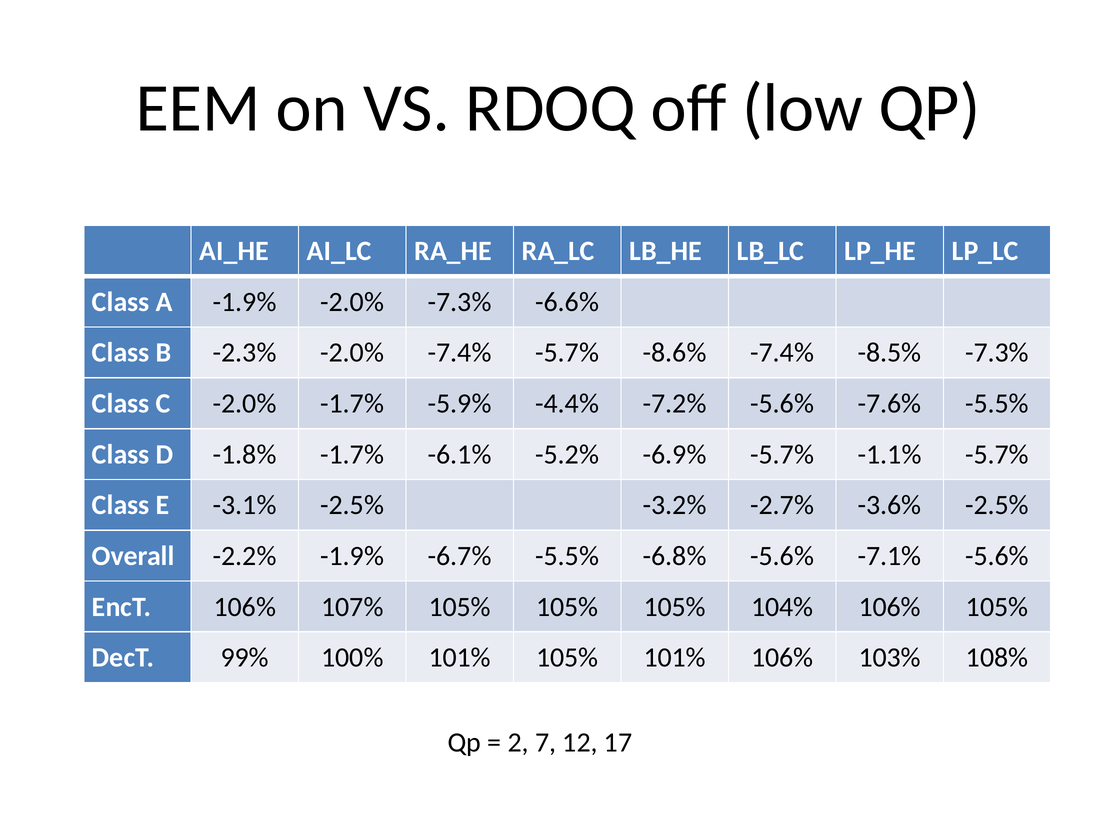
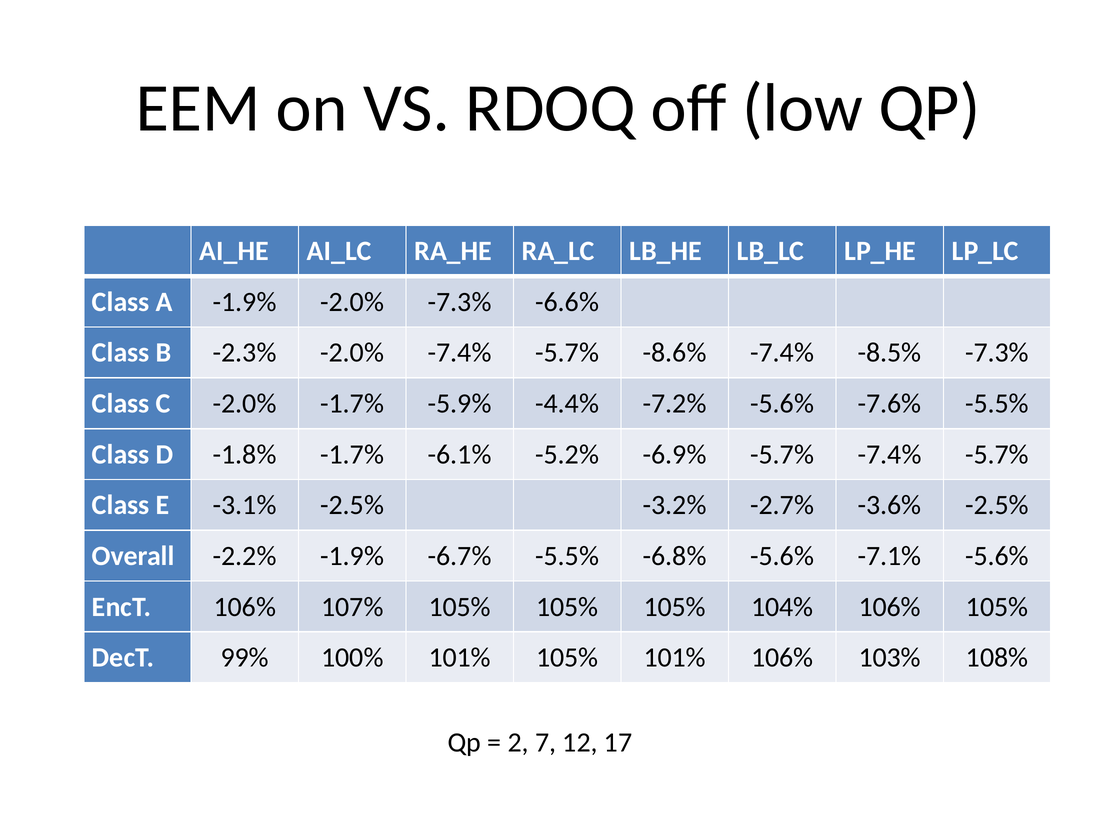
-5.7% -1.1%: -1.1% -> -7.4% (890, 454)
